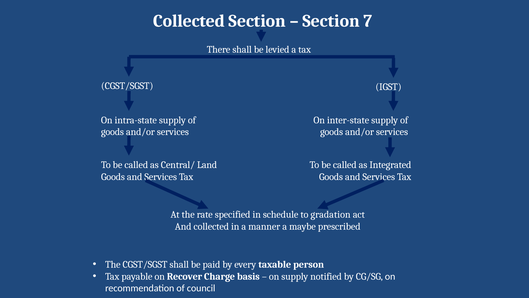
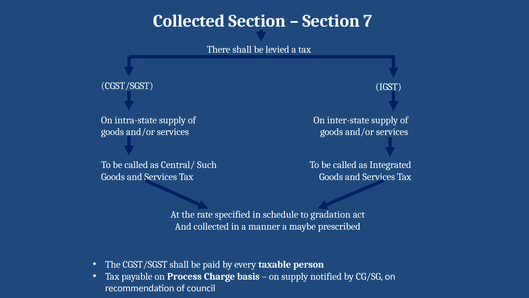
Land: Land -> Such (207, 165)
Recover: Recover -> Process (184, 276)
